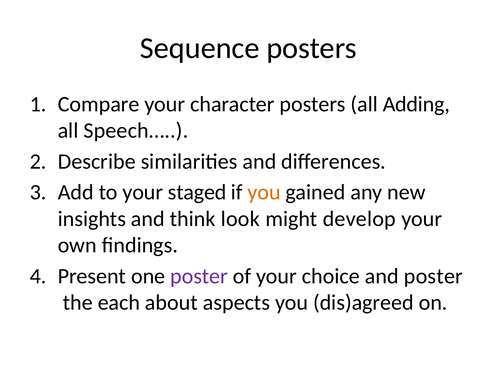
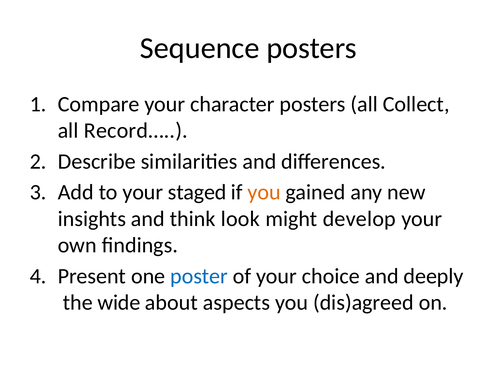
Adding: Adding -> Collect (416, 104)
Speech…: Speech… -> Record… (136, 131)
poster colour: purple -> blue (199, 277)
and poster: poster -> deeply (434, 277)
each: each -> wide (119, 303)
